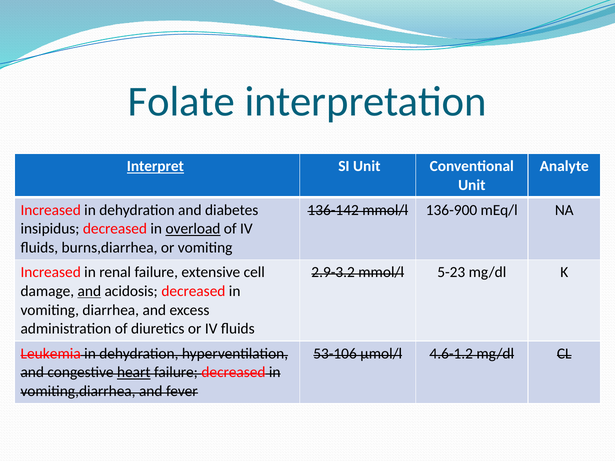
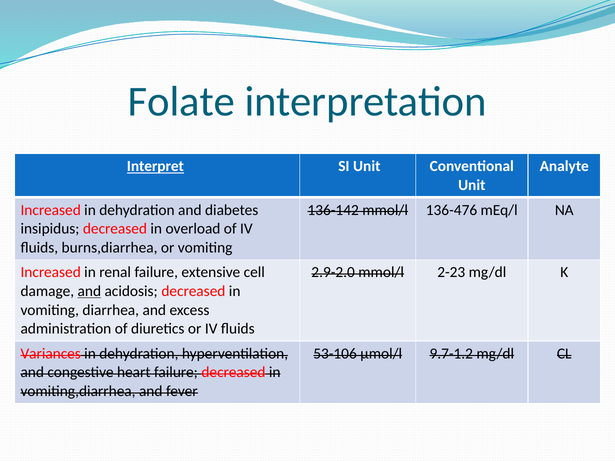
136-900: 136-900 -> 136-476 (452, 210)
overload underline: present -> none (193, 229)
2.9-3.2: 2.9-3.2 -> 2.9-2.0 (333, 273)
5-23: 5-23 -> 2-23 (451, 273)
Leukemia: Leukemia -> Variances (51, 354)
4.6-1.2: 4.6-1.2 -> 9.7-1.2 (451, 354)
heart underline: present -> none (134, 373)
